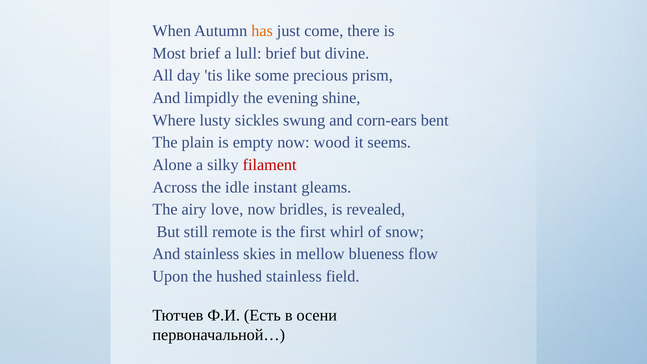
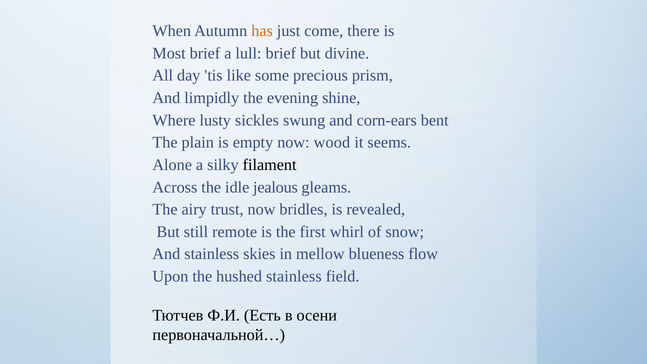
filament colour: red -> black (270, 165)
instant: instant -> jealous (275, 187)
love: love -> trust (227, 210)
